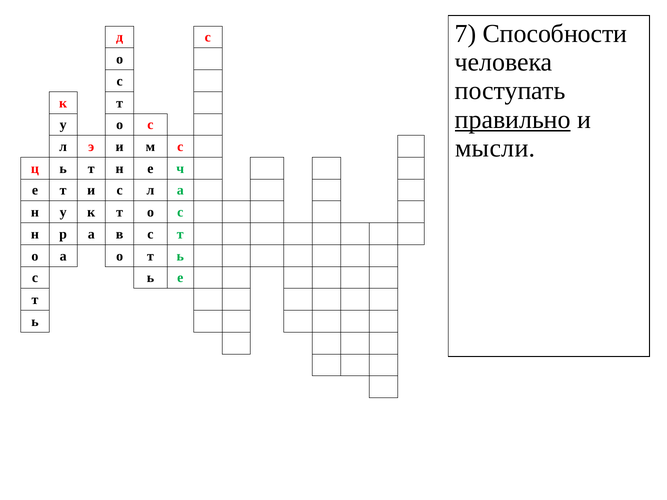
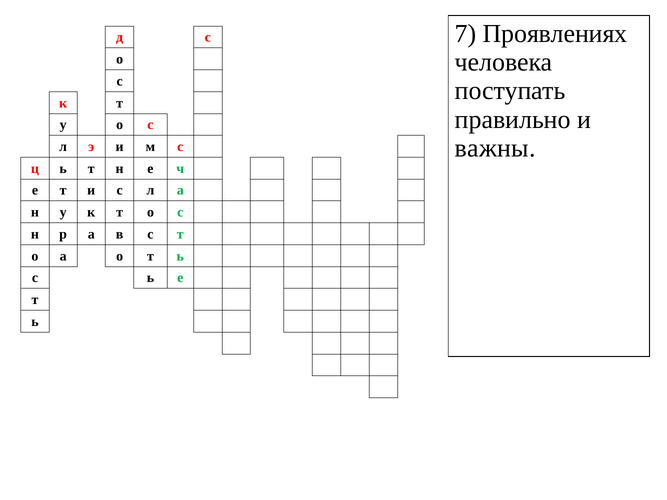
Способности: Способности -> Проявлениях (555, 34)
правильно underline: present -> none (513, 120)
мысли: мысли -> важны (495, 148)
